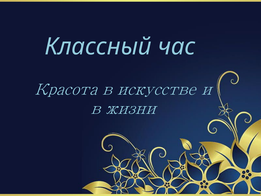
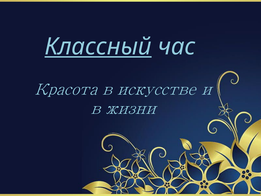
Классный underline: none -> present (98, 47)
